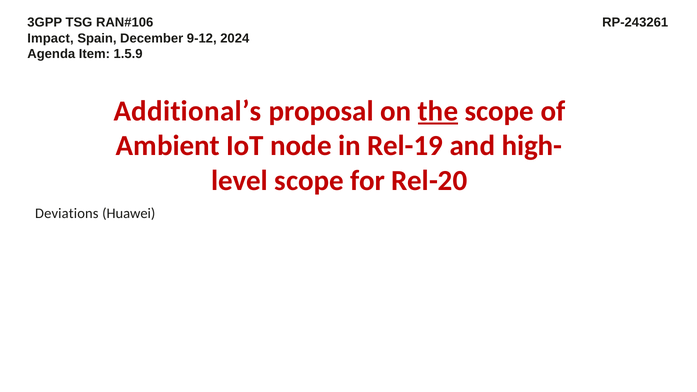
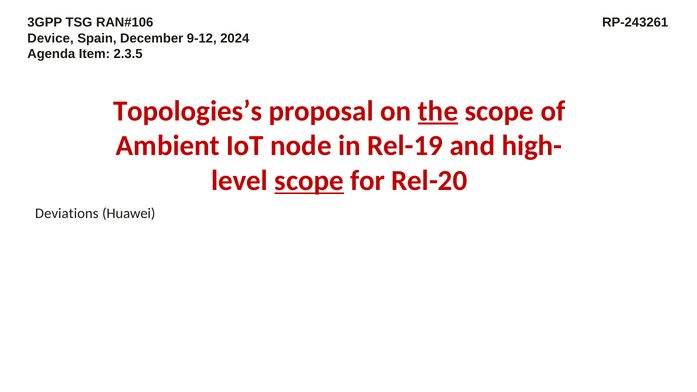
Impact: Impact -> Device (50, 38)
1.5.9: 1.5.9 -> 2.3.5 (128, 54)
Additional’s: Additional’s -> Topologies’s (188, 111)
scope underline: none -> present (309, 181)
